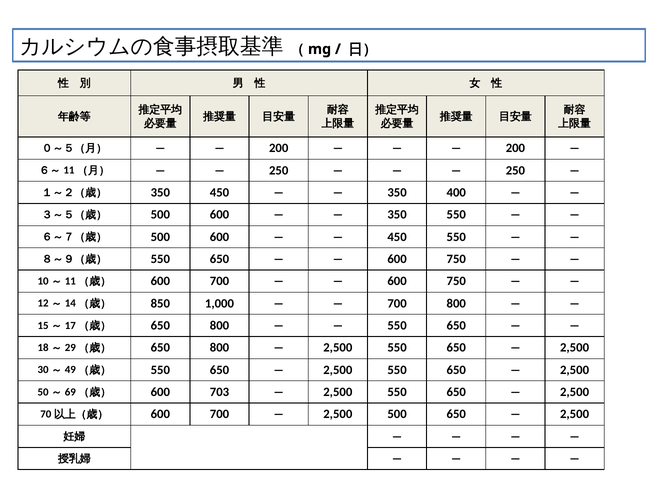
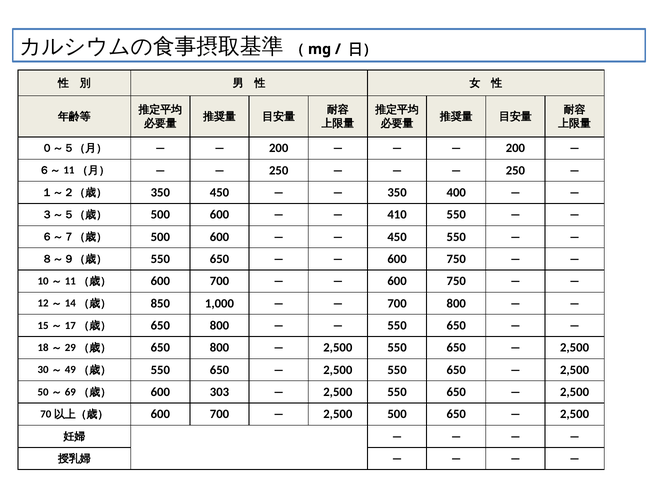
350: 350 -> 410 (397, 215)
703: 703 -> 303 (219, 392)
